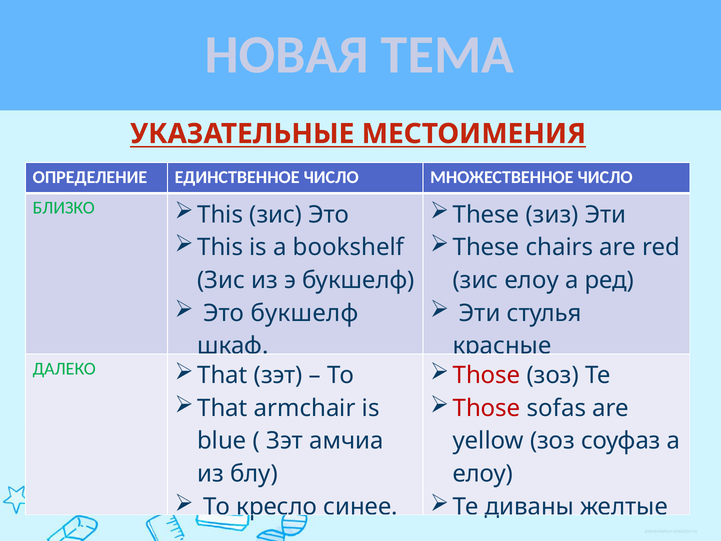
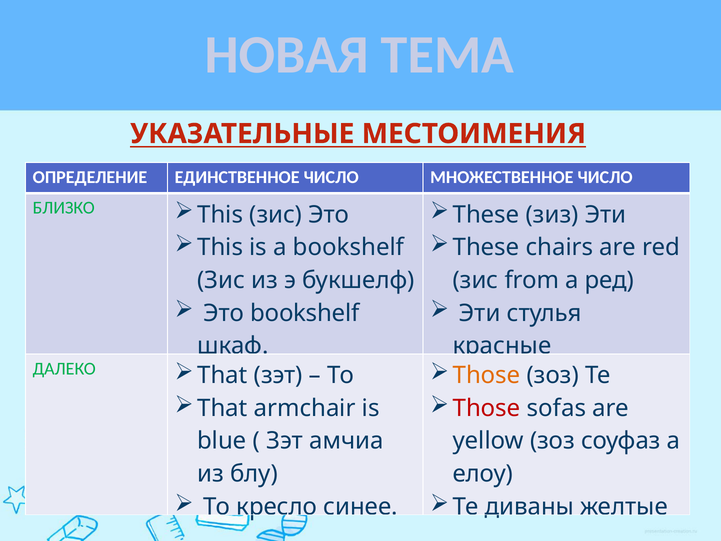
зис елоу: елоу -> from (532, 280)
Это букшелф: букшелф -> bookshelf (305, 313)
Those colour: red -> orange (487, 375)
